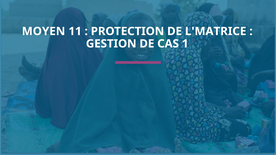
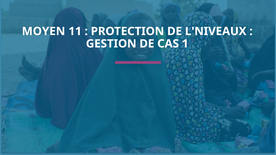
L'MATRICE: L'MATRICE -> L'NIVEAUX (216, 31)
